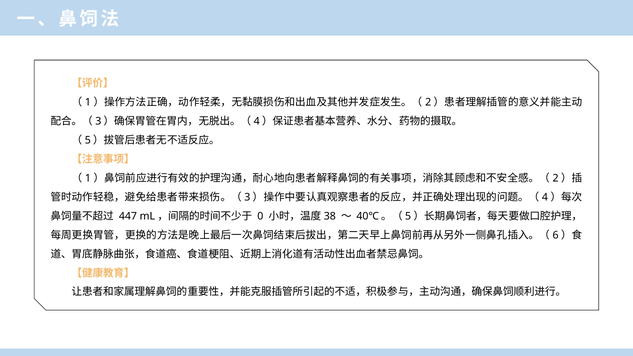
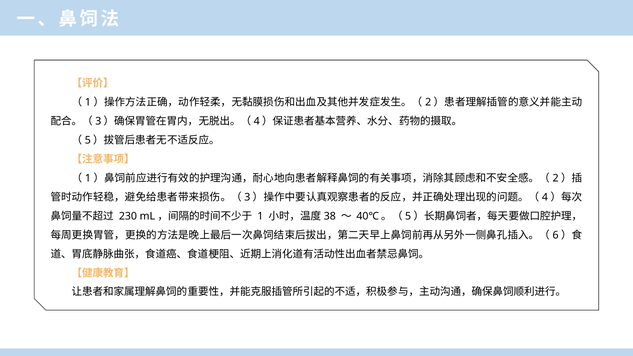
447: 447 -> 230 (128, 216)
0: 0 -> 1 (260, 216)
